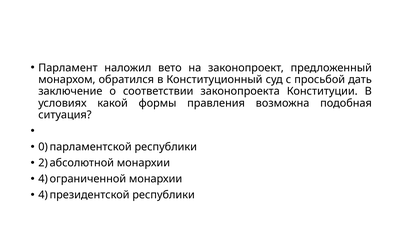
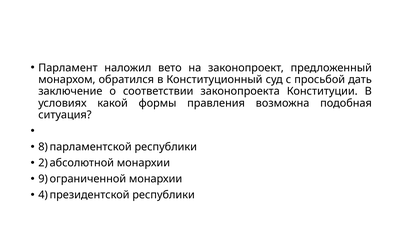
0: 0 -> 8 (43, 147)
4: 4 -> 9 (43, 179)
